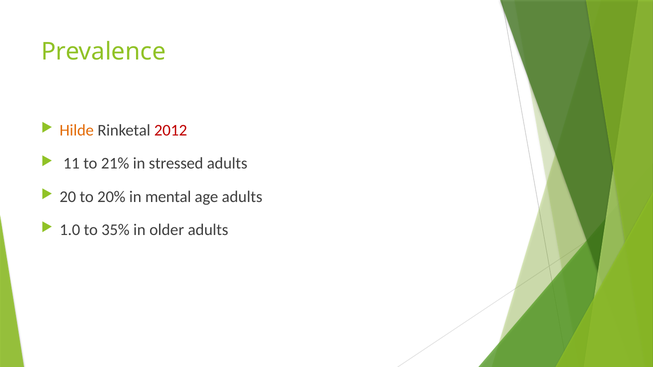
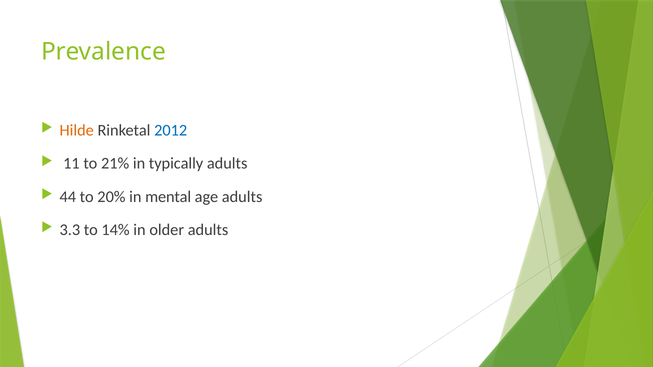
2012 colour: red -> blue (171, 130)
stressed: stressed -> typically (176, 164)
20: 20 -> 44 (68, 197)
1.0: 1.0 -> 3.3 (70, 230)
35%: 35% -> 14% (116, 230)
